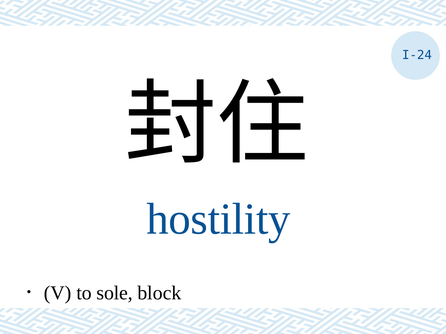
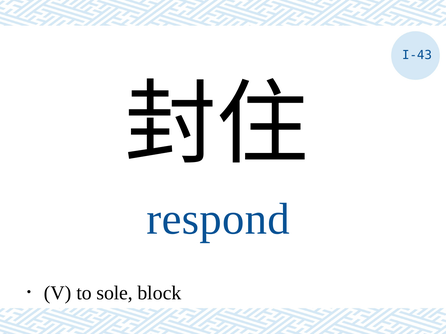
I-24: I-24 -> I-43 (417, 55)
hostility: hostility -> respond (218, 219)
